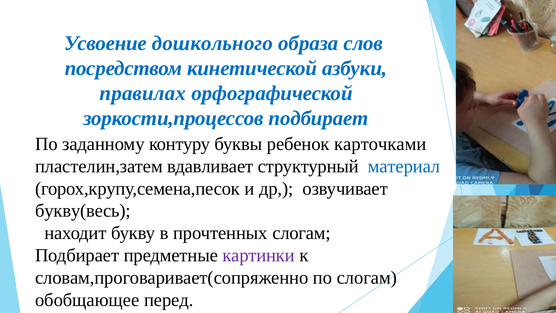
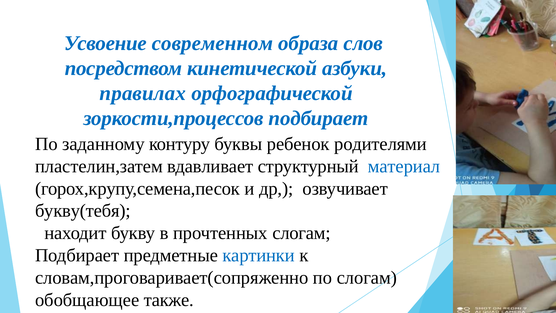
дошкольного: дошкольного -> современном (212, 43)
карточками: карточками -> родителями (380, 144)
букву(весь: букву(весь -> букву(тебя (83, 211)
картинки colour: purple -> blue (259, 255)
перед: перед -> также (169, 300)
